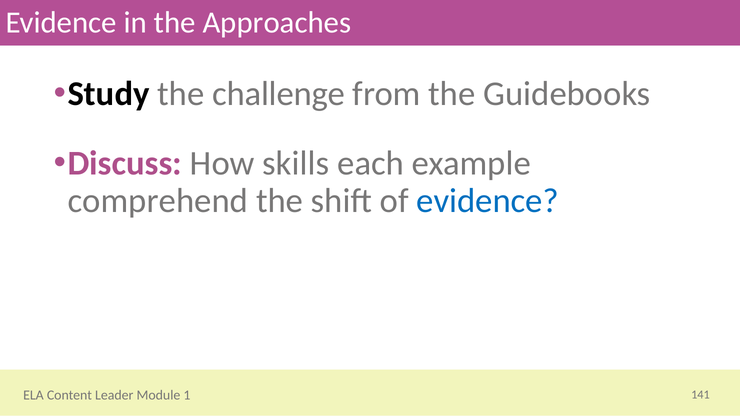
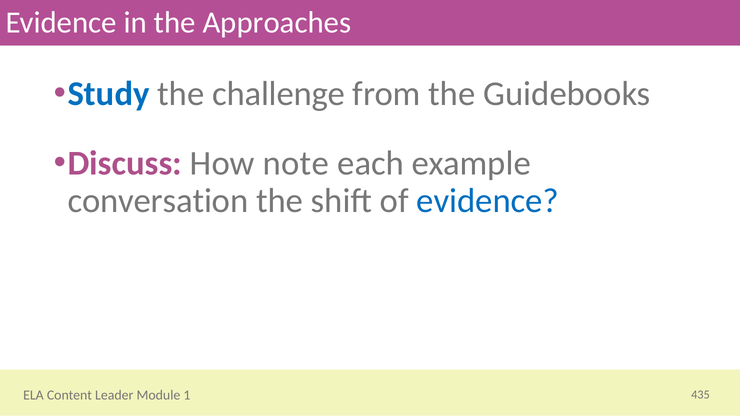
Study colour: black -> blue (109, 94)
skills: skills -> note (296, 163)
comprehend: comprehend -> conversation (158, 201)
141: 141 -> 435 (700, 395)
